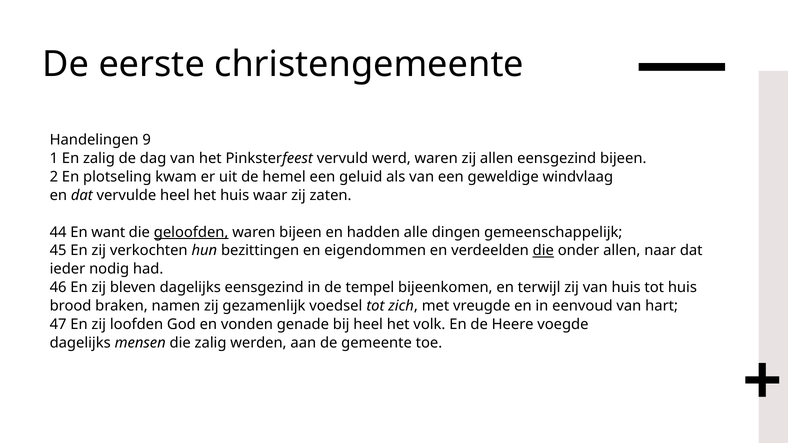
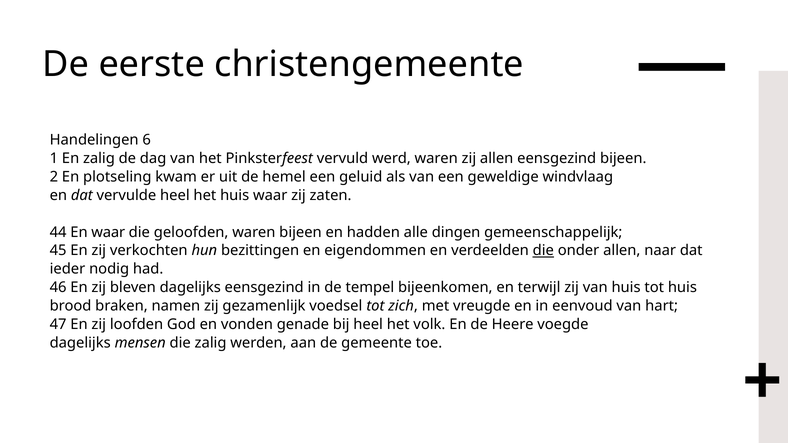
9: 9 -> 6 (147, 140)
En want: want -> waar (108, 232)
geloofden underline: present -> none (191, 232)
